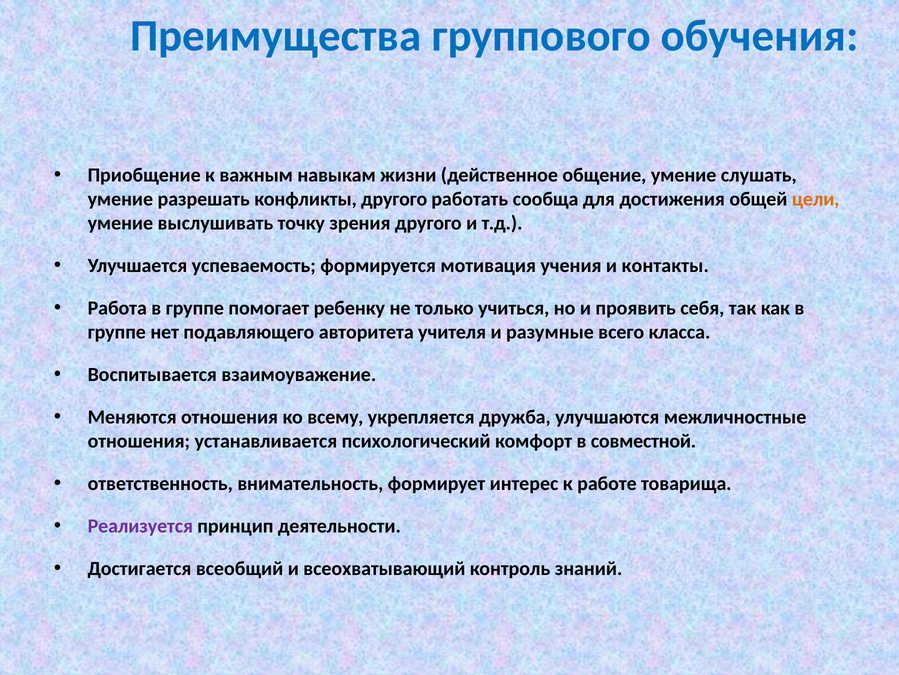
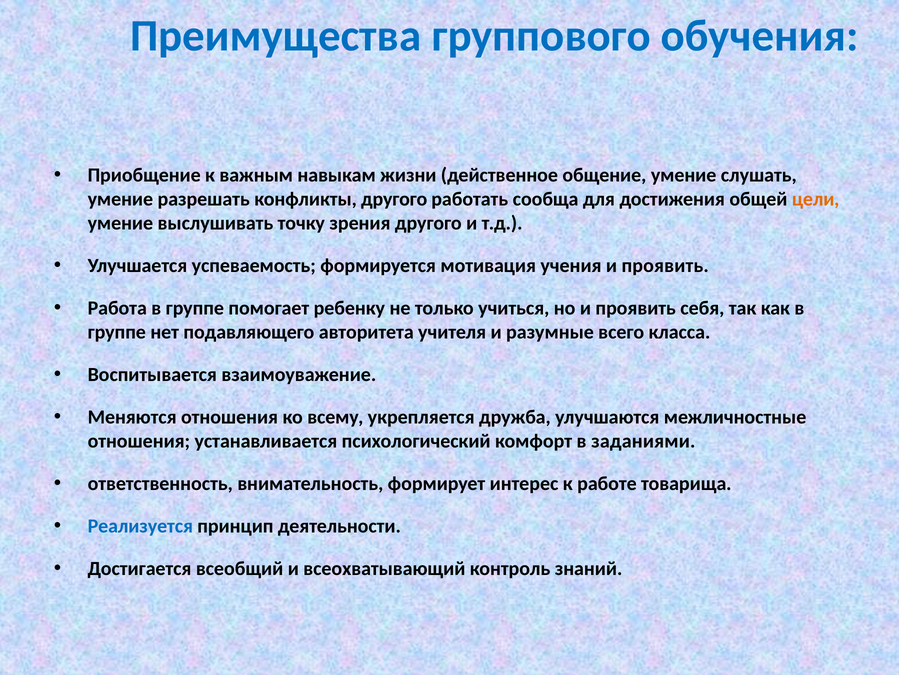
учения и контакты: контакты -> проявить (665, 266)
совместной: совместной -> заданиями (643, 441)
Реализуется colour: purple -> blue (140, 526)
